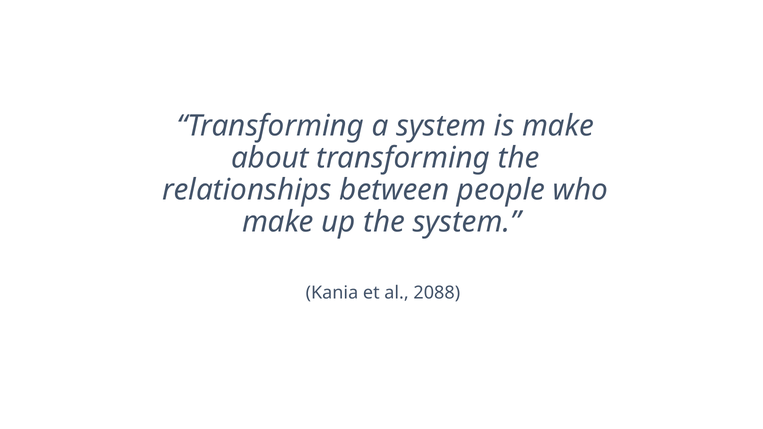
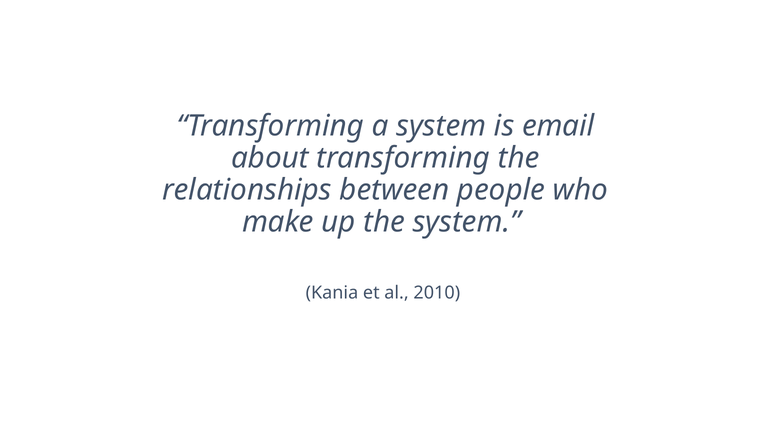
is make: make -> email (558, 126)
2088: 2088 -> 2010 (437, 293)
